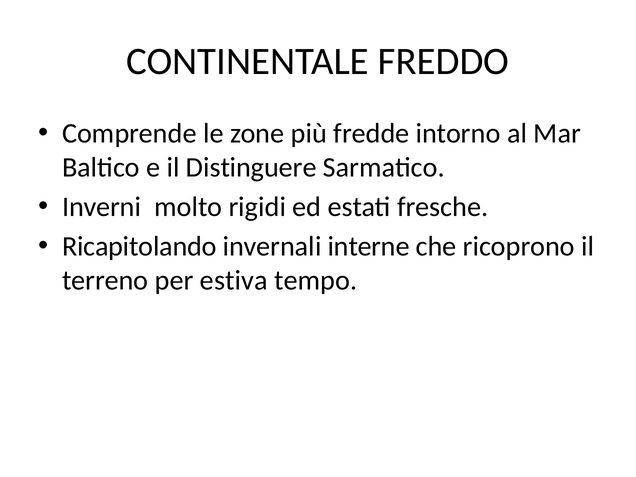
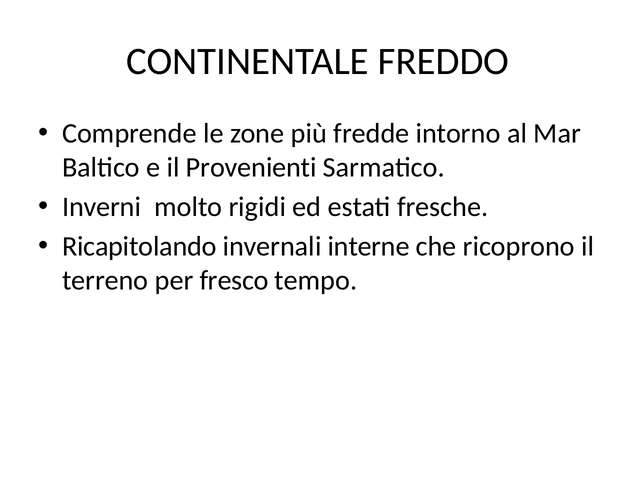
Distinguere: Distinguere -> Provenienti (251, 167)
estiva: estiva -> fresco (234, 280)
